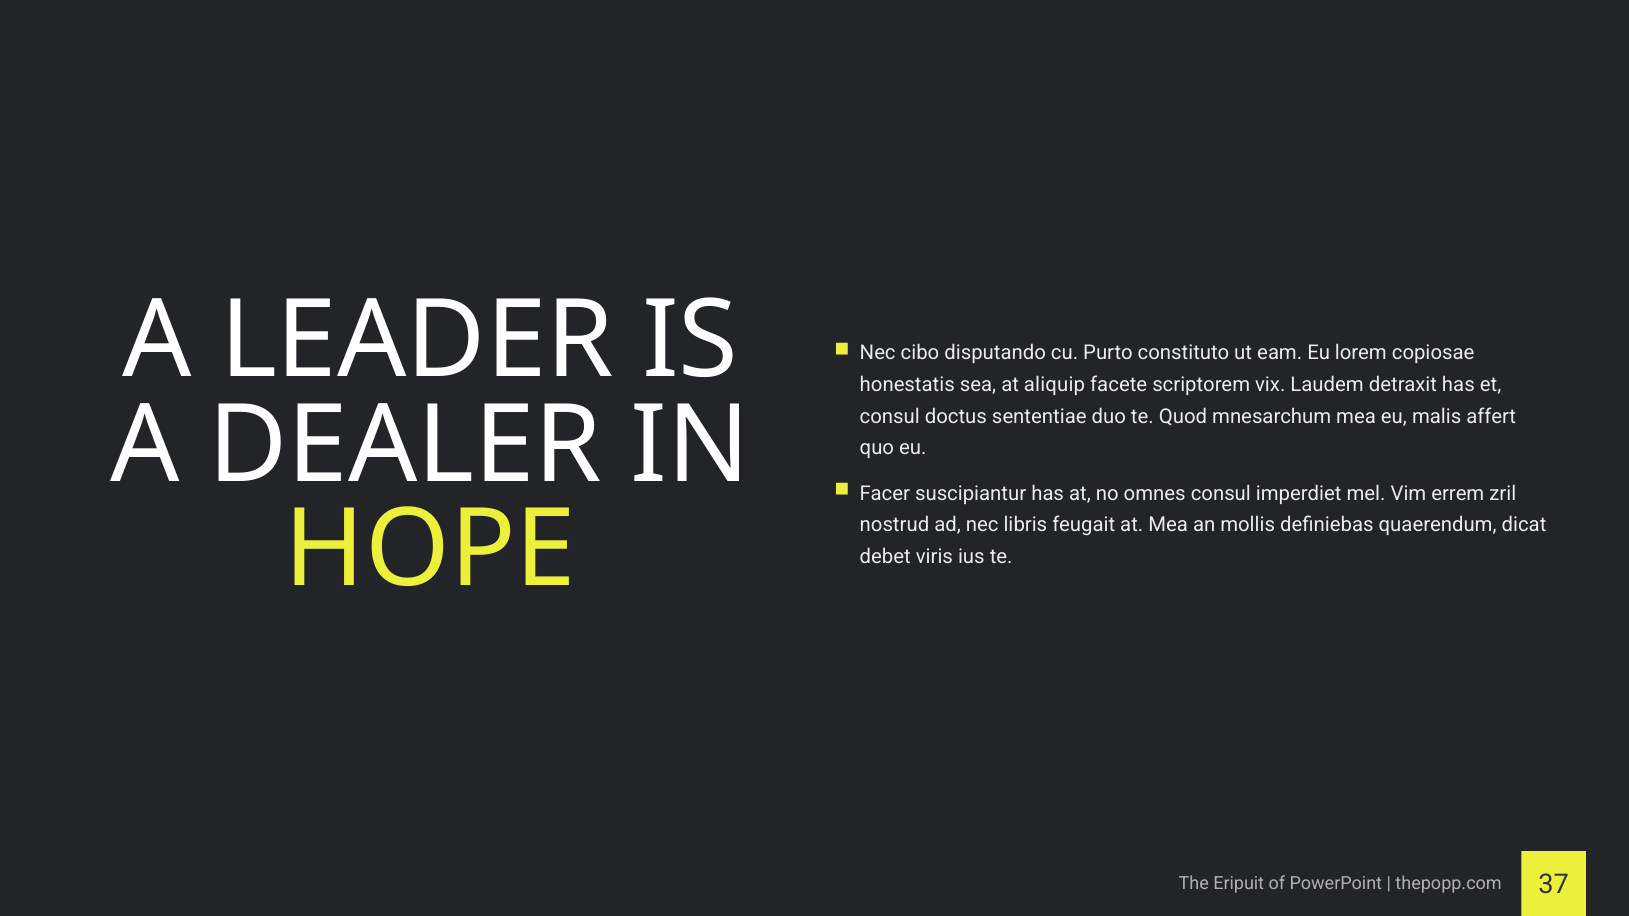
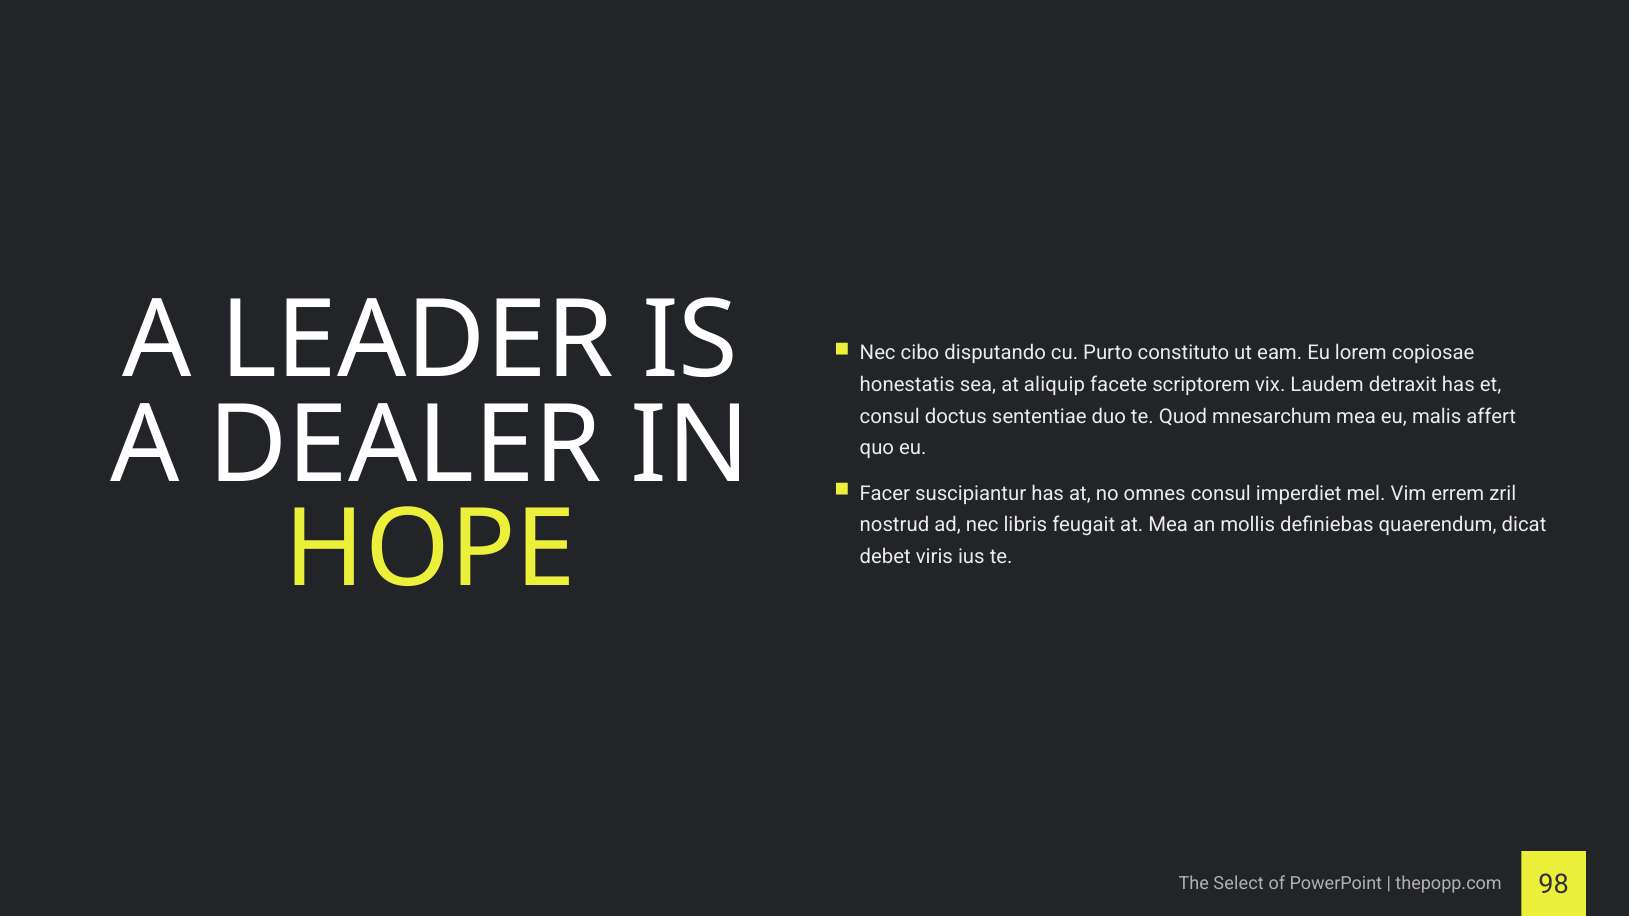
Eripuit: Eripuit -> Select (1239, 884)
37: 37 -> 98 (1554, 884)
